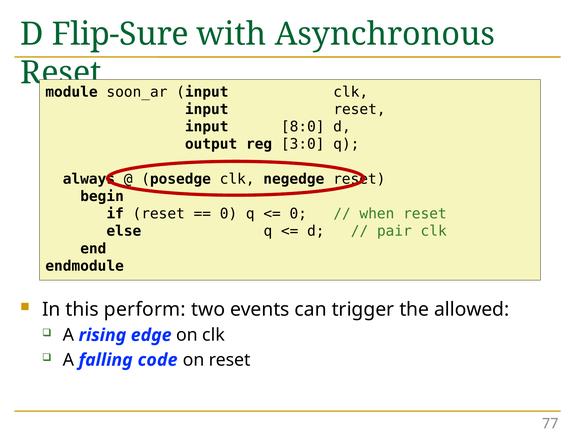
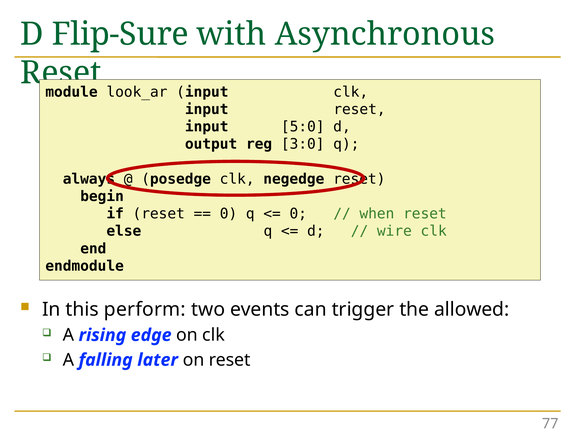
soon_ar: soon_ar -> look_ar (137, 92)
8:0: 8:0 -> 5:0 (303, 127)
pair: pair -> wire (394, 231)
code: code -> later (158, 360)
